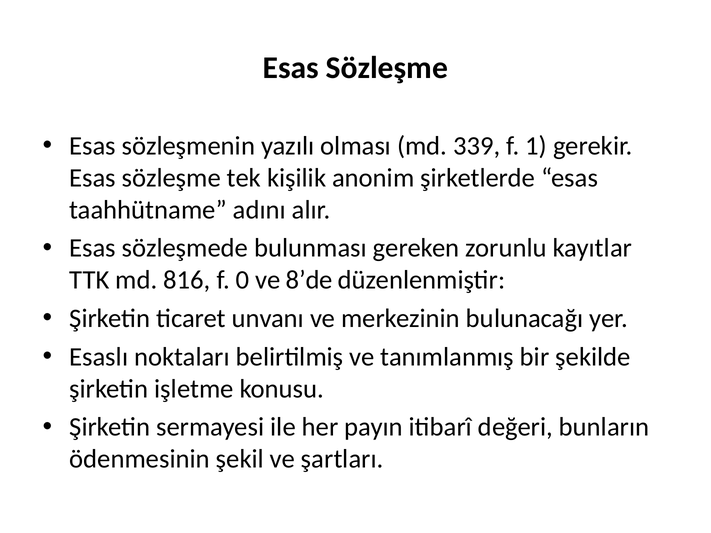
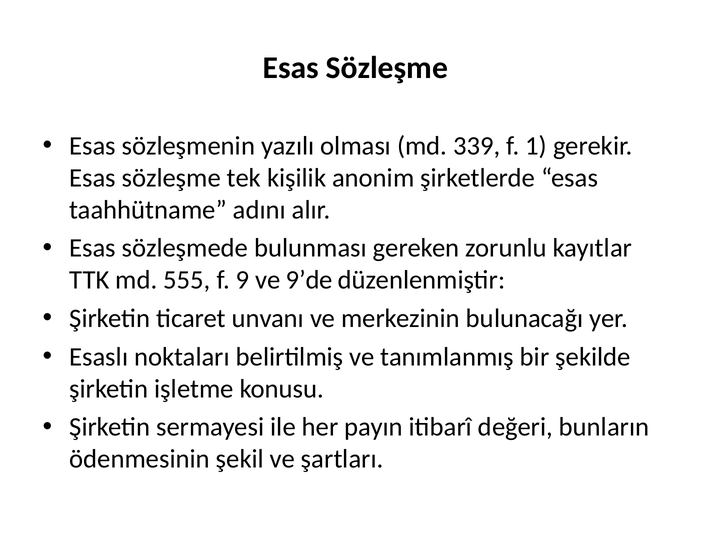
816: 816 -> 555 (187, 280)
0: 0 -> 9 (243, 280)
8’de: 8’de -> 9’de (309, 280)
